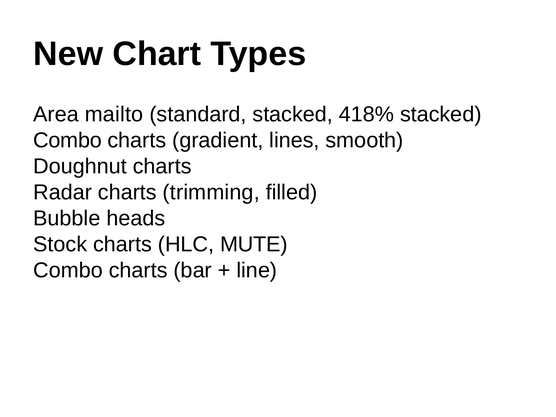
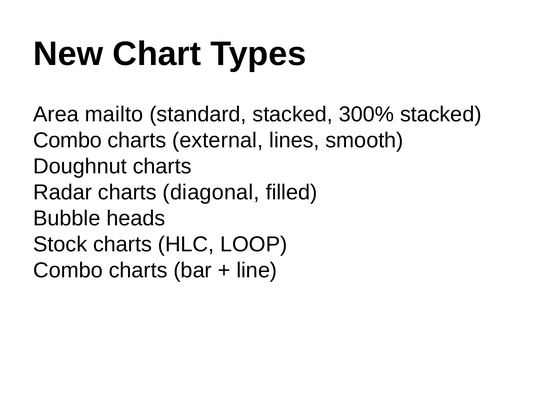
418%: 418% -> 300% (366, 115)
gradient: gradient -> external (218, 140)
trimming: trimming -> diagonal (211, 192)
MUTE: MUTE -> LOOP (254, 244)
